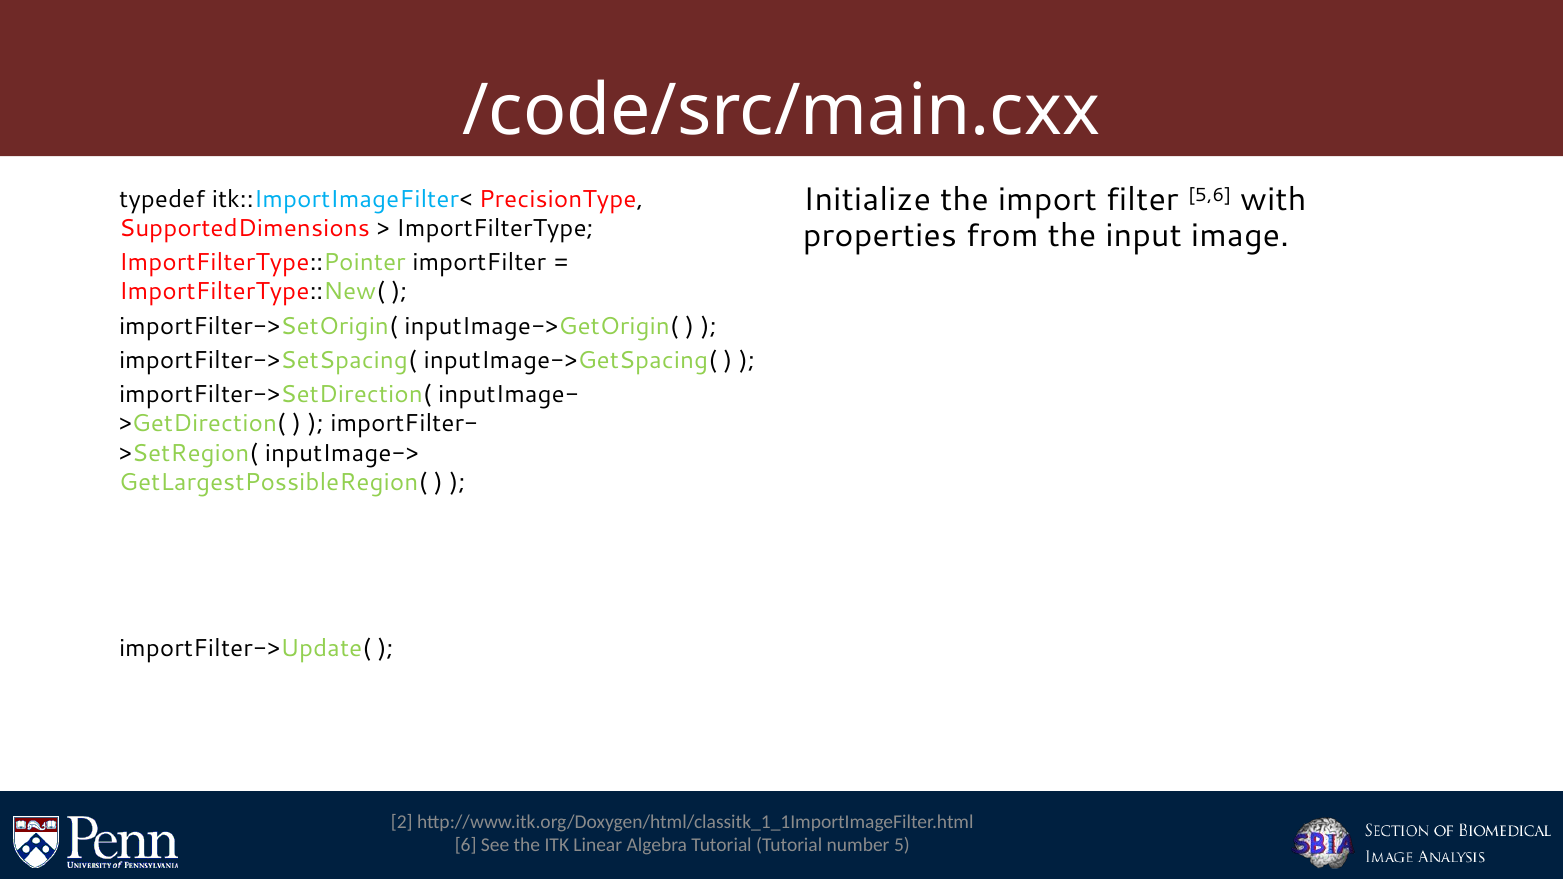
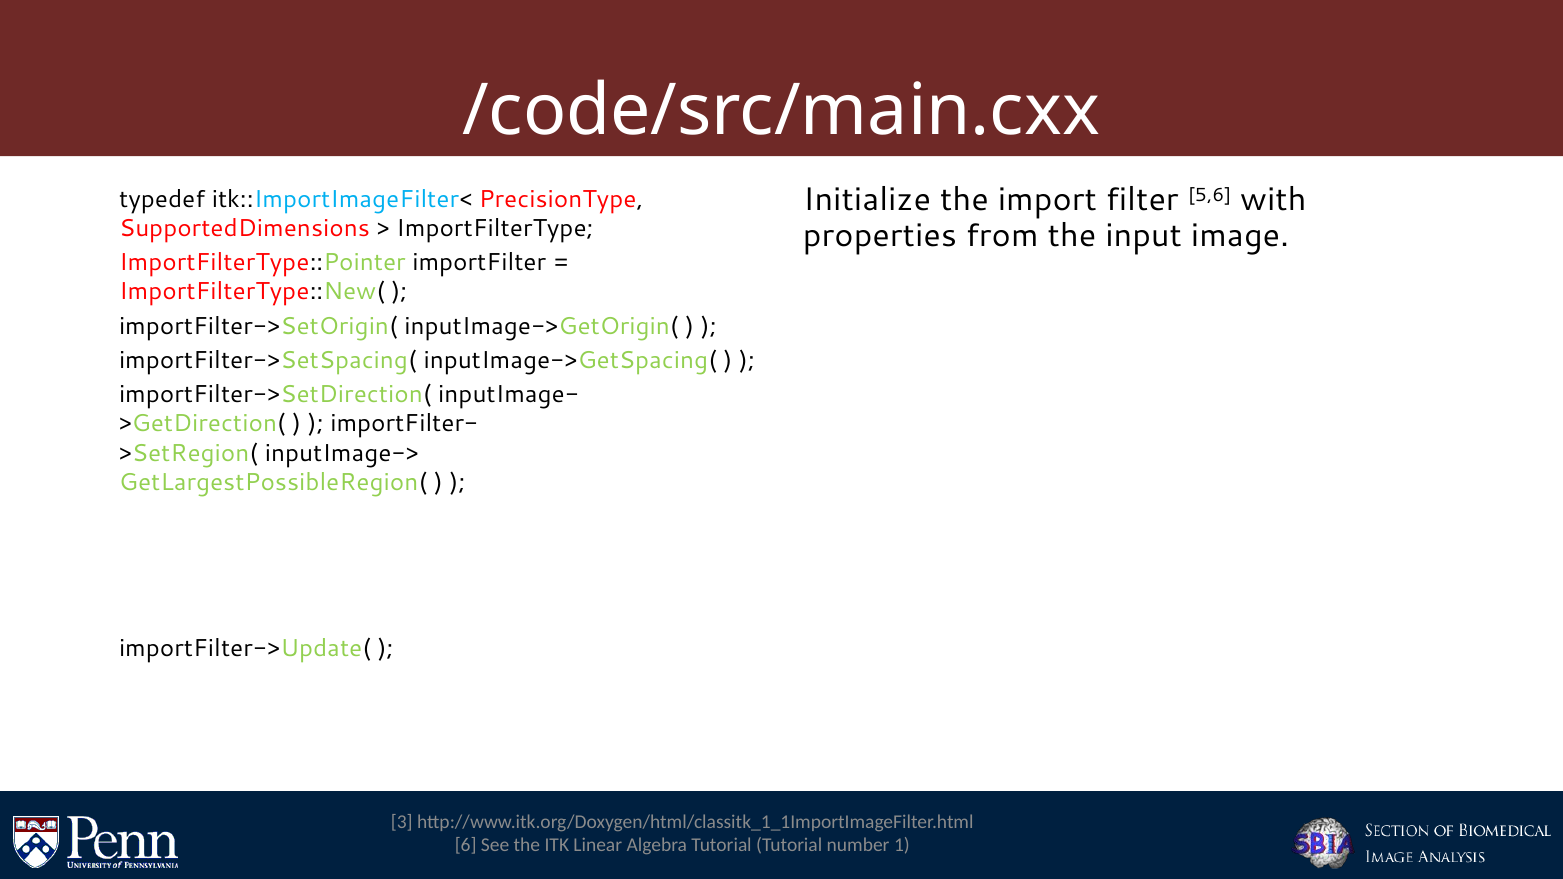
2: 2 -> 3 (402, 822)
5: 5 -> 1 (902, 846)
